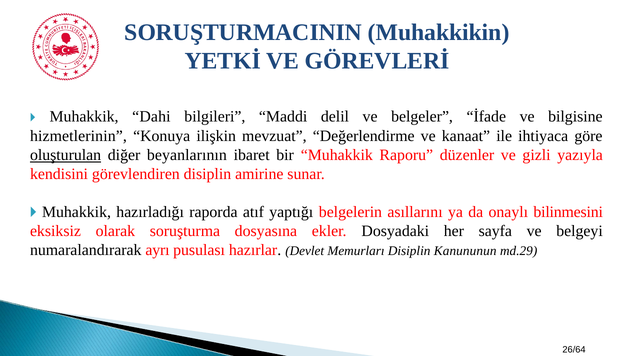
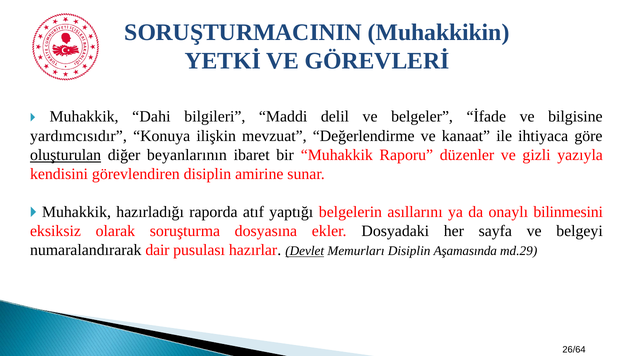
hizmetlerinin: hizmetlerinin -> yardımcısıdır (78, 136)
ayrı: ayrı -> dair (157, 250)
Devlet underline: none -> present (305, 251)
Kanununun: Kanununun -> Aşamasında (465, 251)
